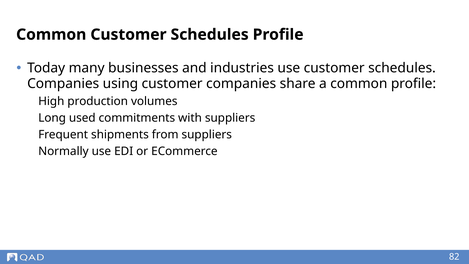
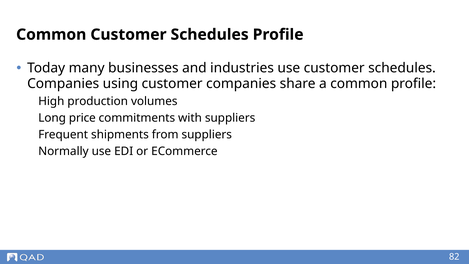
used: used -> price (82, 118)
